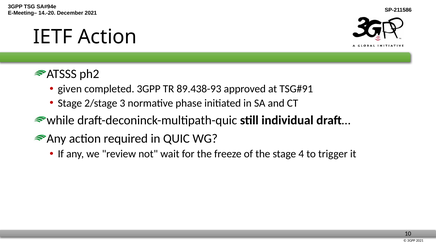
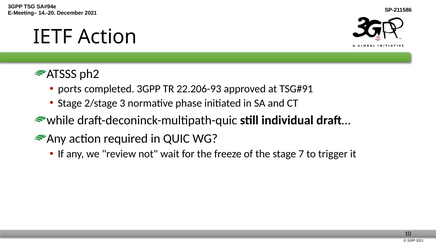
given: given -> ports (70, 89)
89.438-93: 89.438-93 -> 22.206-93 (199, 89)
4: 4 -> 7 (301, 153)
